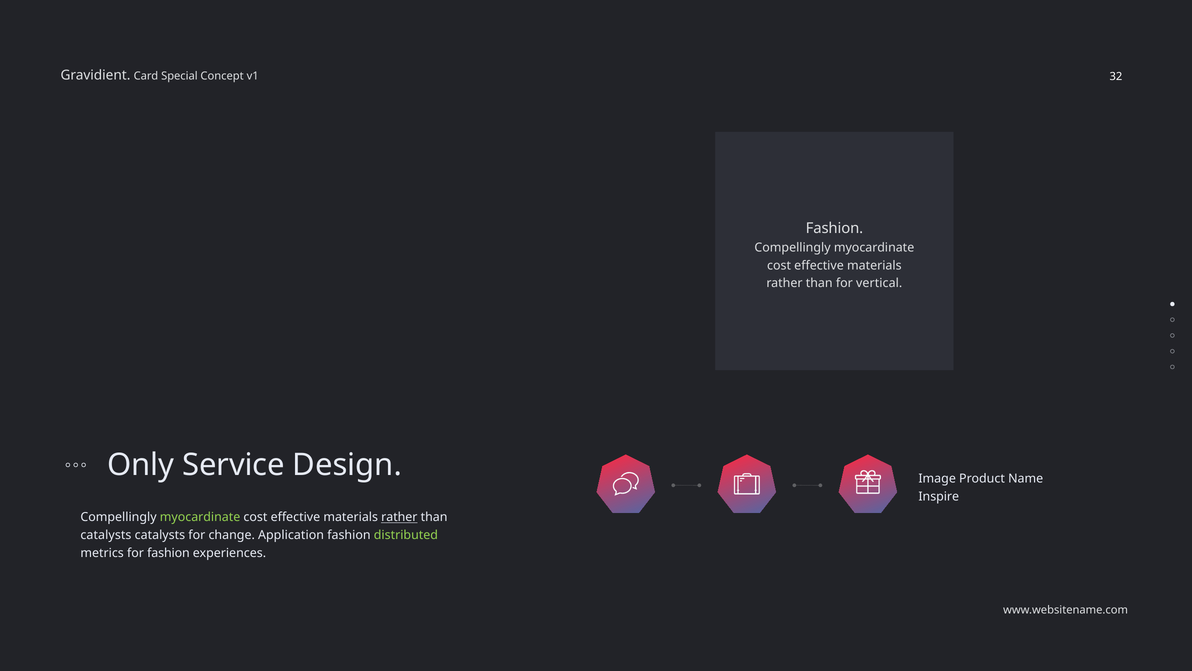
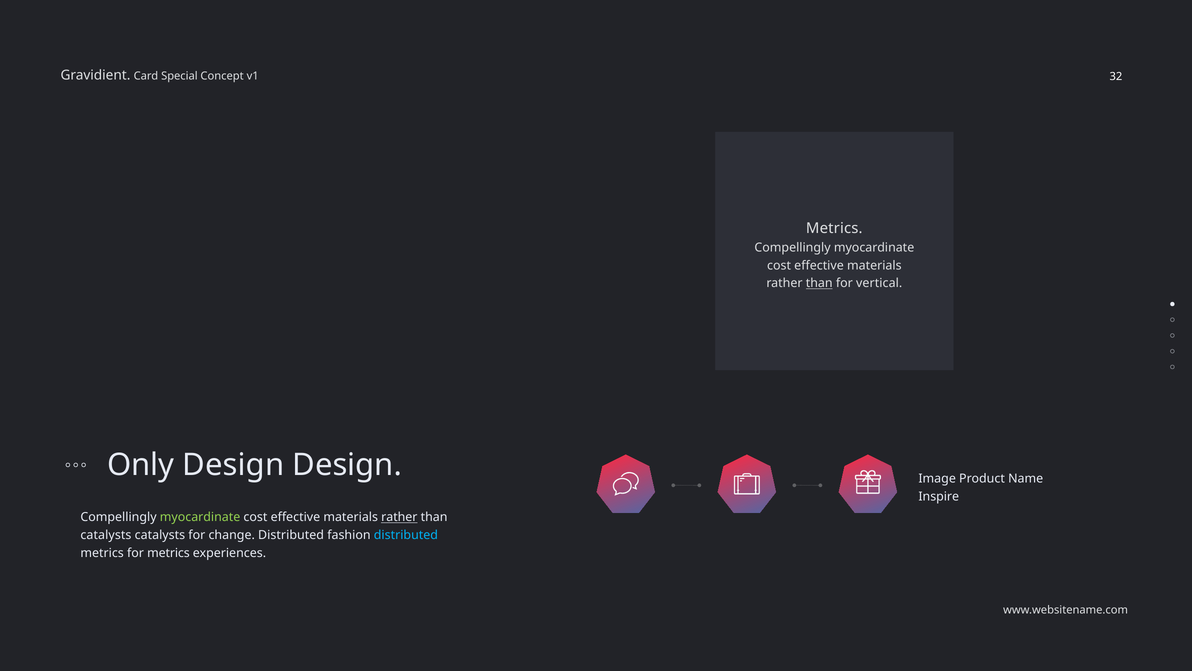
Fashion: Fashion -> Metrics (834, 228)
than underline: none -> present (819, 283)
Only Service: Service -> Design (233, 465)
change Application: Application -> Distributed (291, 535)
distributed colour: light green -> light blue (406, 535)
for fashion: fashion -> metrics (168, 553)
